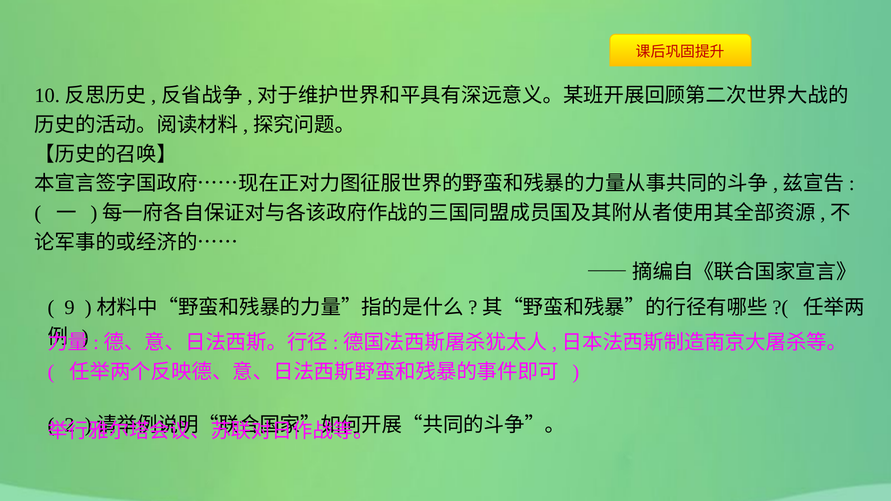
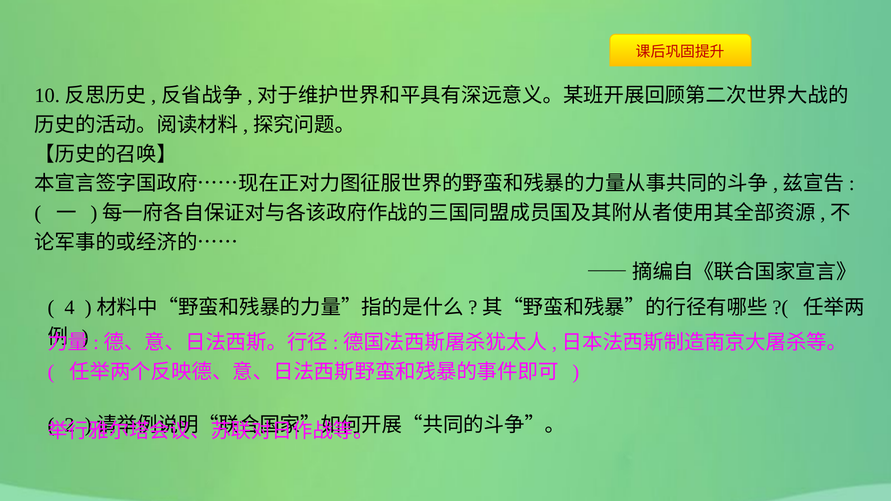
9: 9 -> 4 (70, 308)
